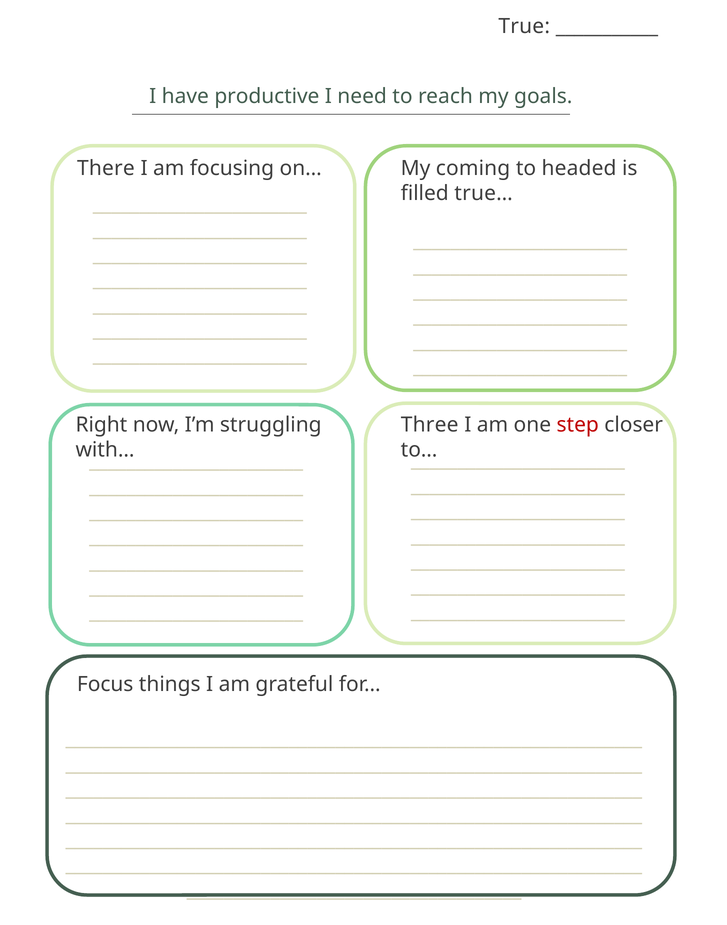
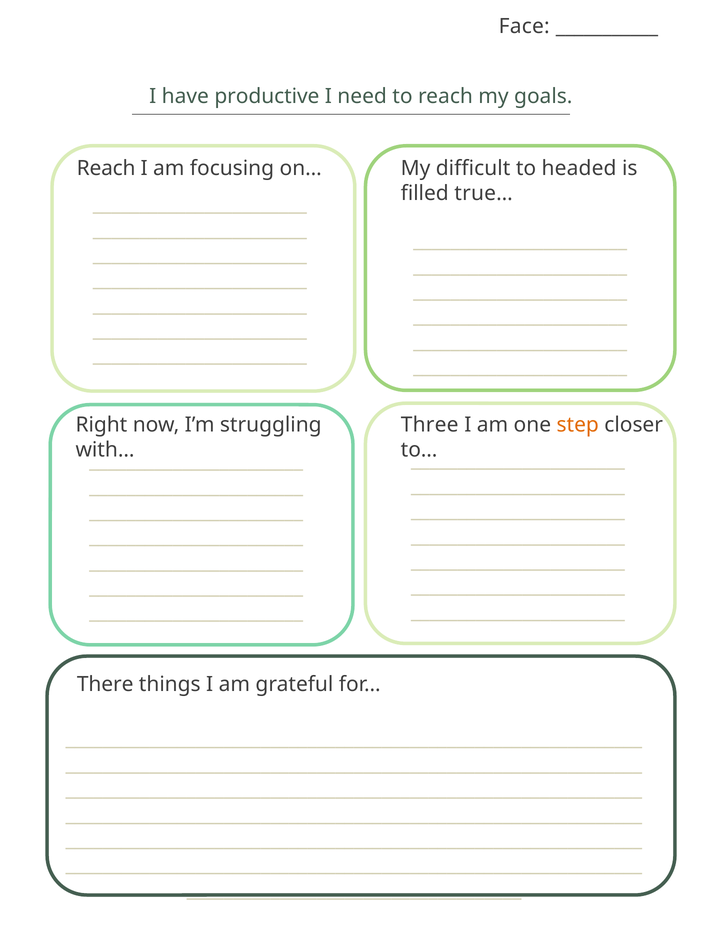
True: True -> Face (524, 27)
There: There -> Reach (106, 168)
coming: coming -> difficult (473, 168)
step colour: red -> orange (578, 425)
Focus: Focus -> There (105, 684)
